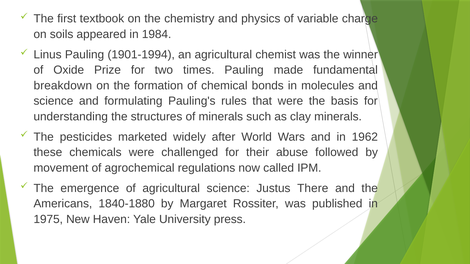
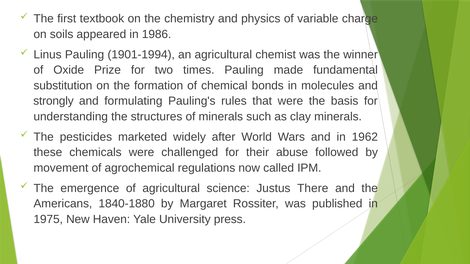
1984: 1984 -> 1986 (157, 34)
breakdown: breakdown -> substitution (63, 86)
science: science -> strongly (53, 101)
